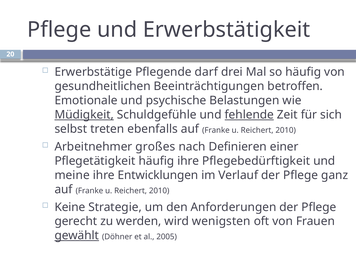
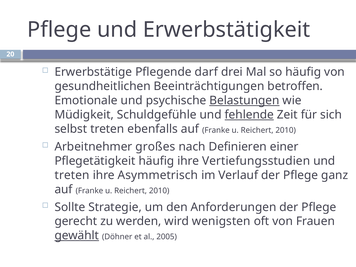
Belastungen underline: none -> present (244, 100)
Müdigkeit underline: present -> none (84, 115)
Pflegebedürftigkeit: Pflegebedürftigkeit -> Vertiefungsstudien (256, 161)
meine: meine -> treten (72, 175)
Entwicklungen: Entwicklungen -> Asymmetrisch (158, 175)
Keine: Keine -> Sollte (70, 207)
